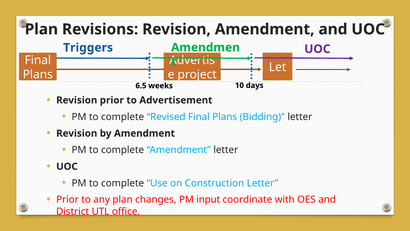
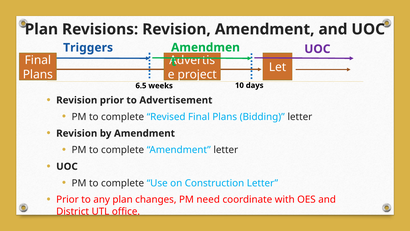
input: input -> need (208, 199)
